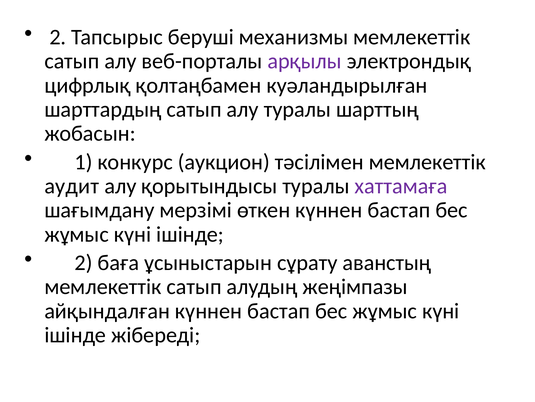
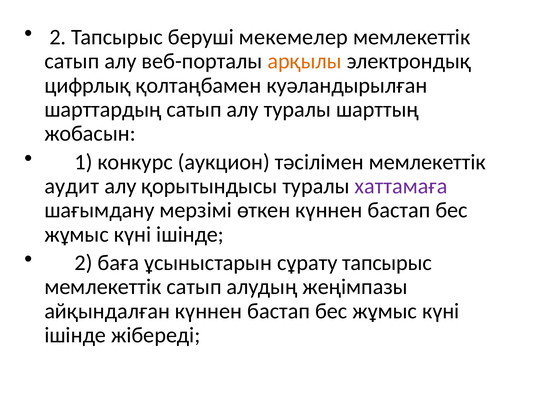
механизмы: механизмы -> мекемелер (293, 37)
арқылы colour: purple -> orange (305, 61)
сұрату аванстың: аванстың -> тапсырыс (387, 262)
